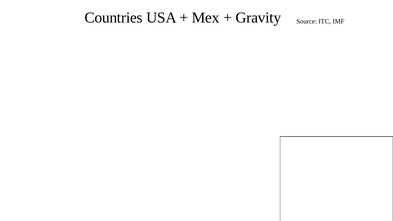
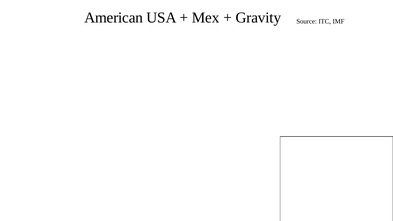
Countries: Countries -> American (114, 18)
